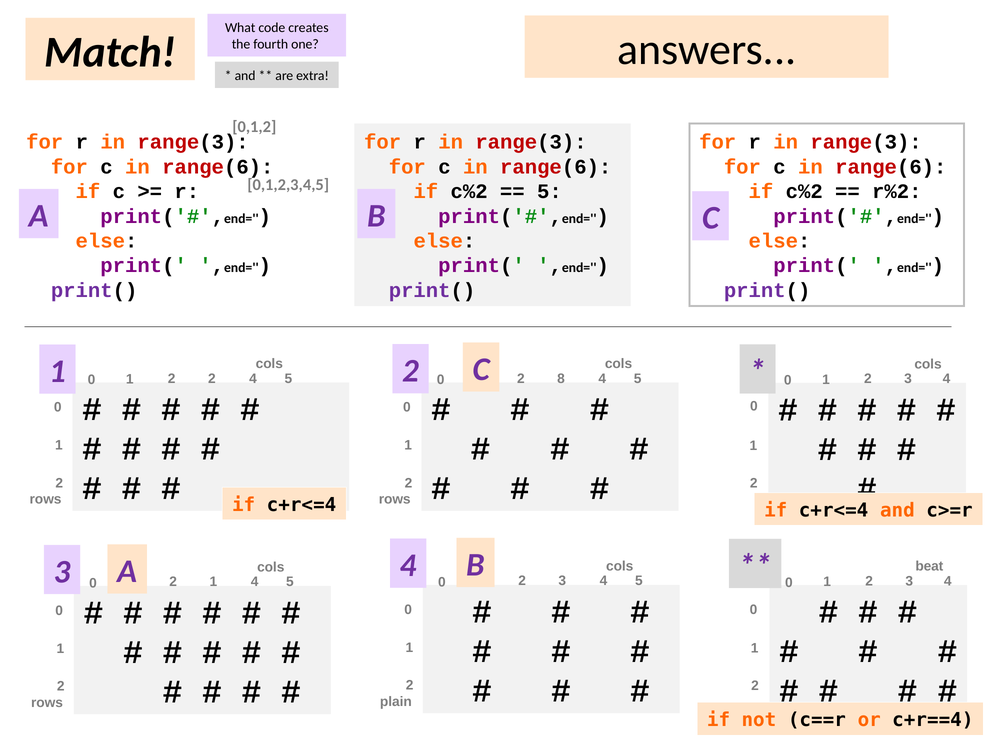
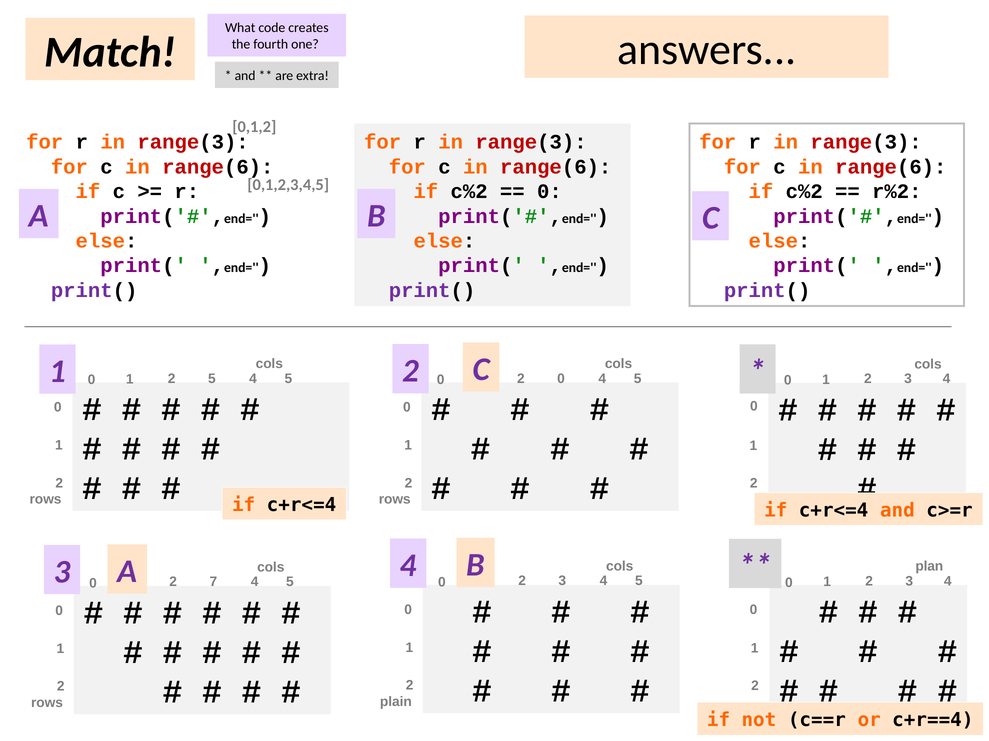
5: 5 -> 0 (549, 192)
2 2: 2 -> 5 (212, 379)
2 8: 8 -> 0 (561, 379)
beat: beat -> plan (929, 567)
1: 1 -> 7 (213, 583)
